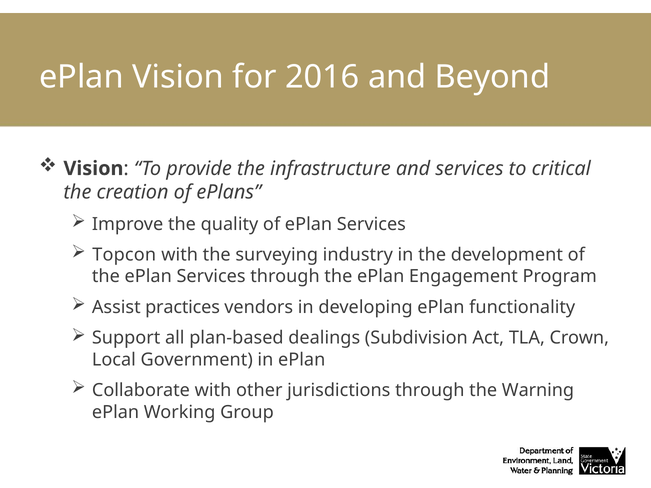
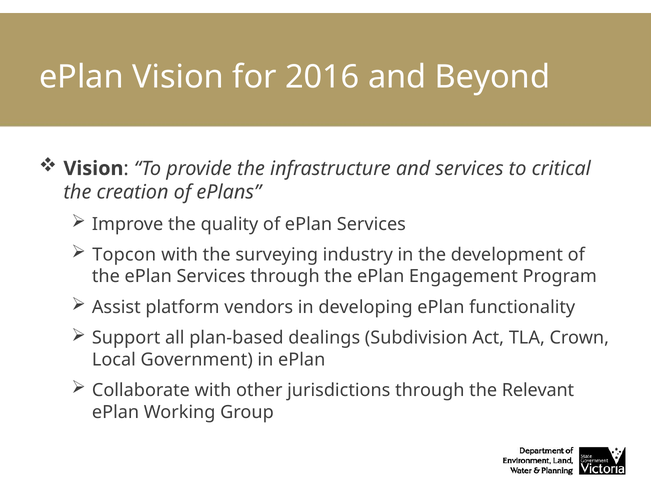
practices: practices -> platform (182, 307)
Warning: Warning -> Relevant (538, 391)
